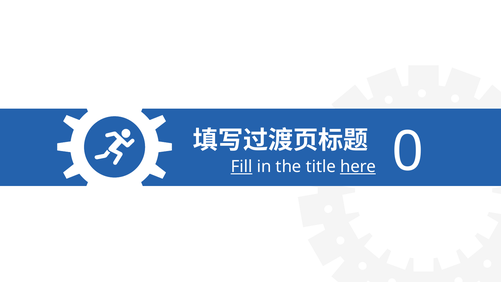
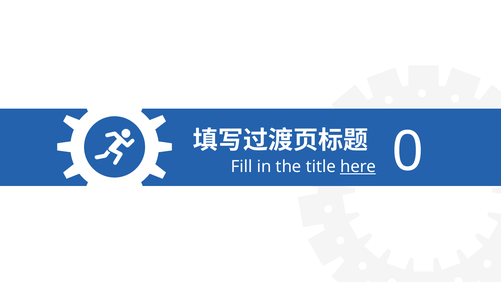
Fill underline: present -> none (242, 166)
